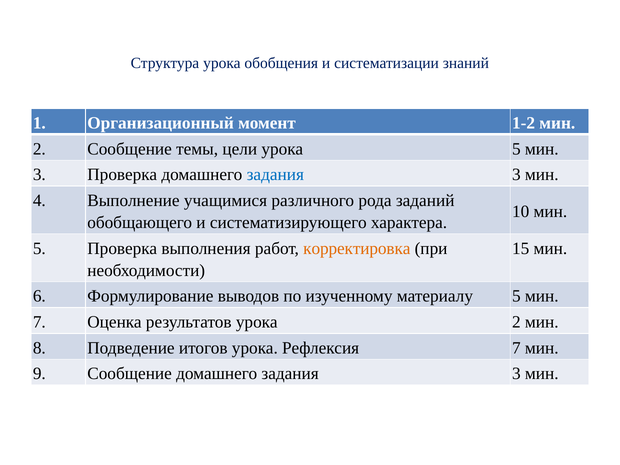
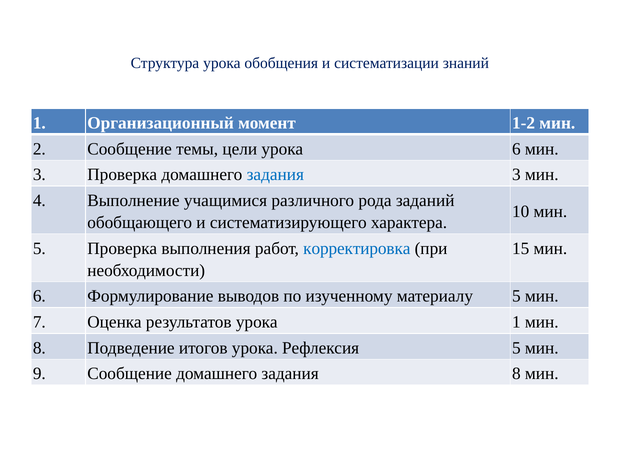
урока 5: 5 -> 6 (516, 149)
корректировка colour: orange -> blue (357, 248)
урока 2: 2 -> 1 (516, 322)
Рефлексия 7: 7 -> 5 (516, 348)
Сообщение домашнего задания 3: 3 -> 8 (516, 374)
